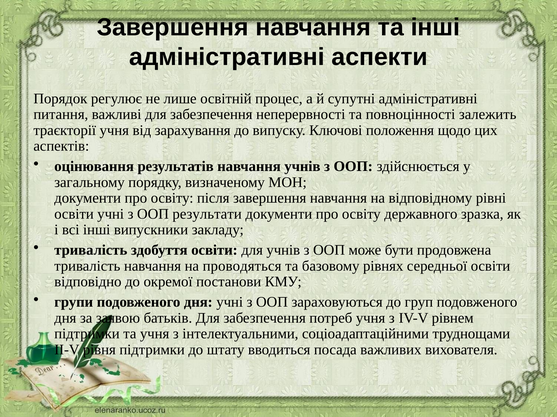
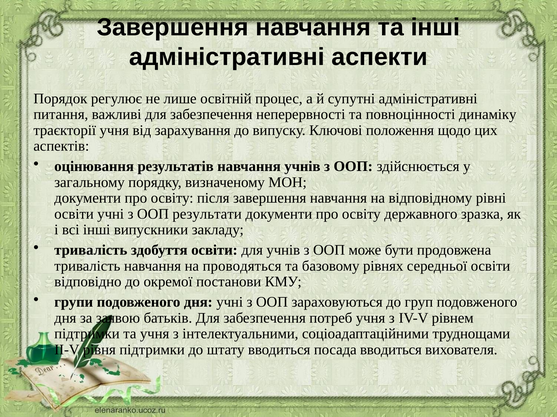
залежить: залежить -> динаміку (488, 115)
посада важливих: важливих -> вводиться (391, 350)
